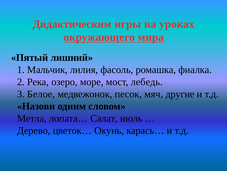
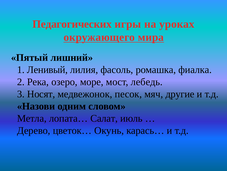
Дидактическим: Дидактическим -> Педагогических (72, 24)
Мальчик: Мальчик -> Ленивый (47, 69)
Белое: Белое -> Носят (41, 94)
